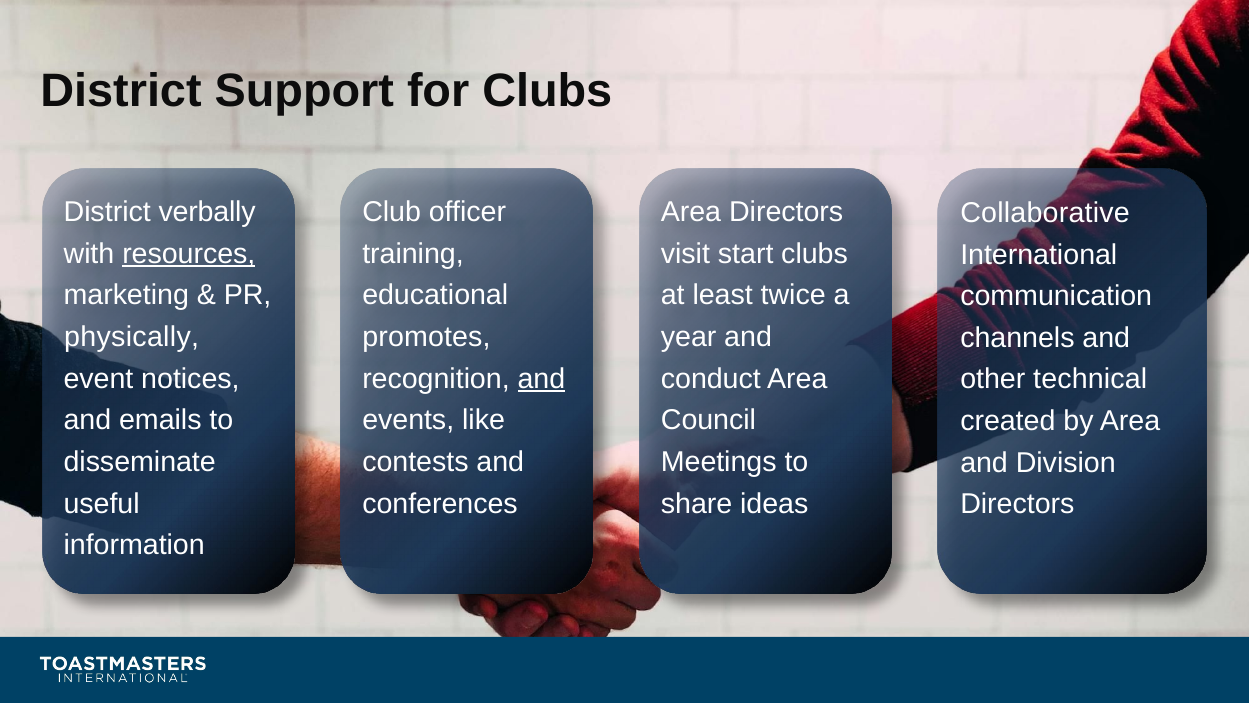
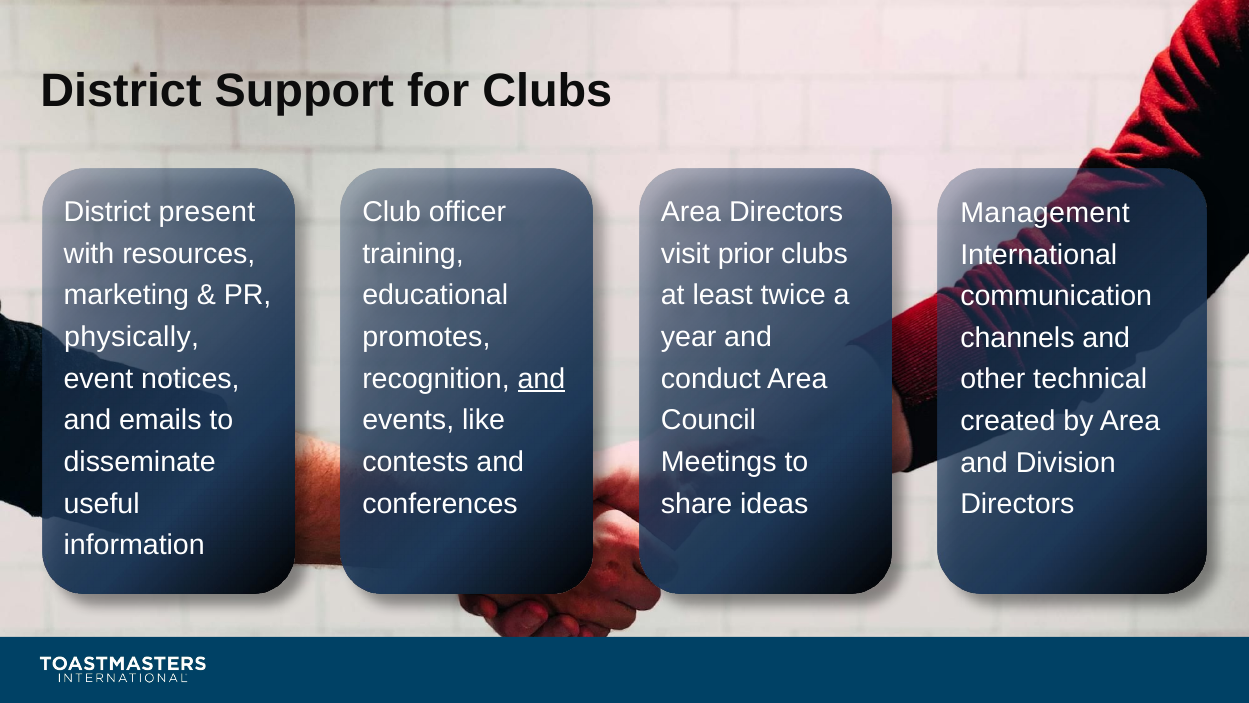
verbally: verbally -> present (207, 212)
Collaborative: Collaborative -> Management (1045, 213)
resources underline: present -> none (189, 254)
start: start -> prior (746, 254)
